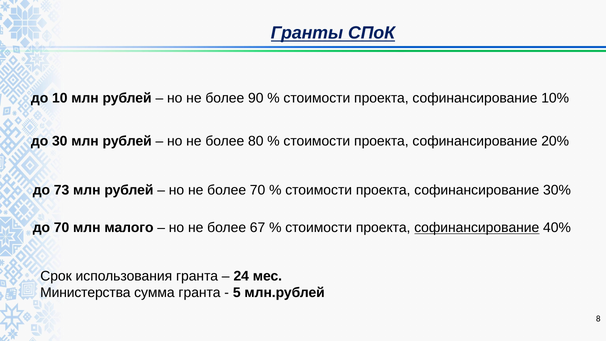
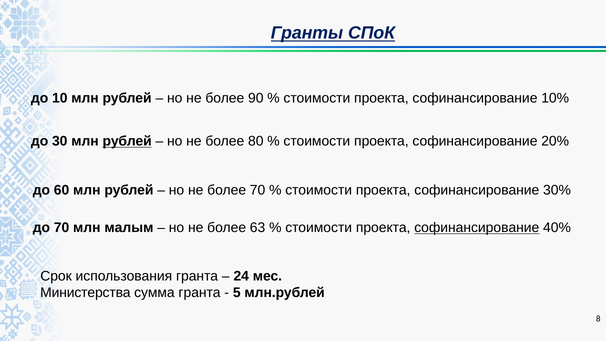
рублей underline: none -> present (127, 141)
73: 73 -> 60 (62, 190)
малого: малого -> малым (129, 228)
67: 67 -> 63 (258, 228)
